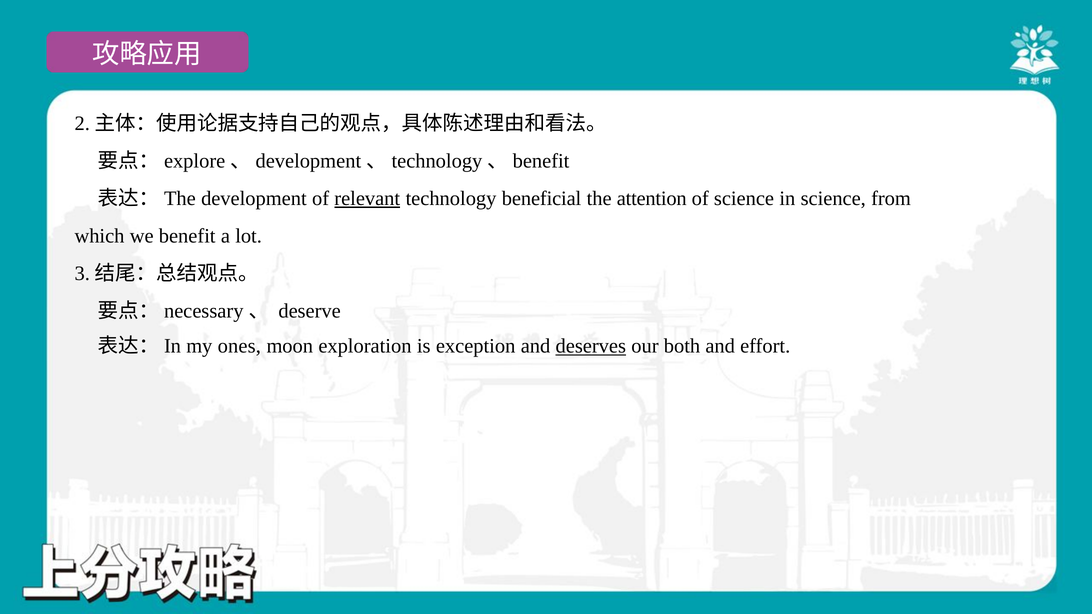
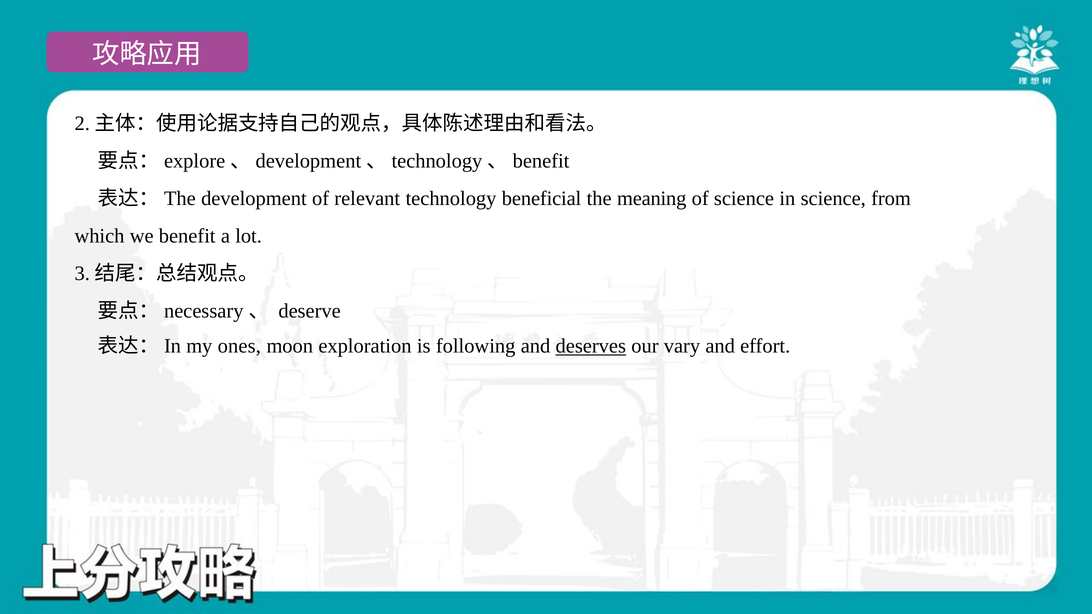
relevant underline: present -> none (367, 198)
attention: attention -> meaning (652, 198)
exception: exception -> following (476, 346)
both: both -> vary (682, 346)
